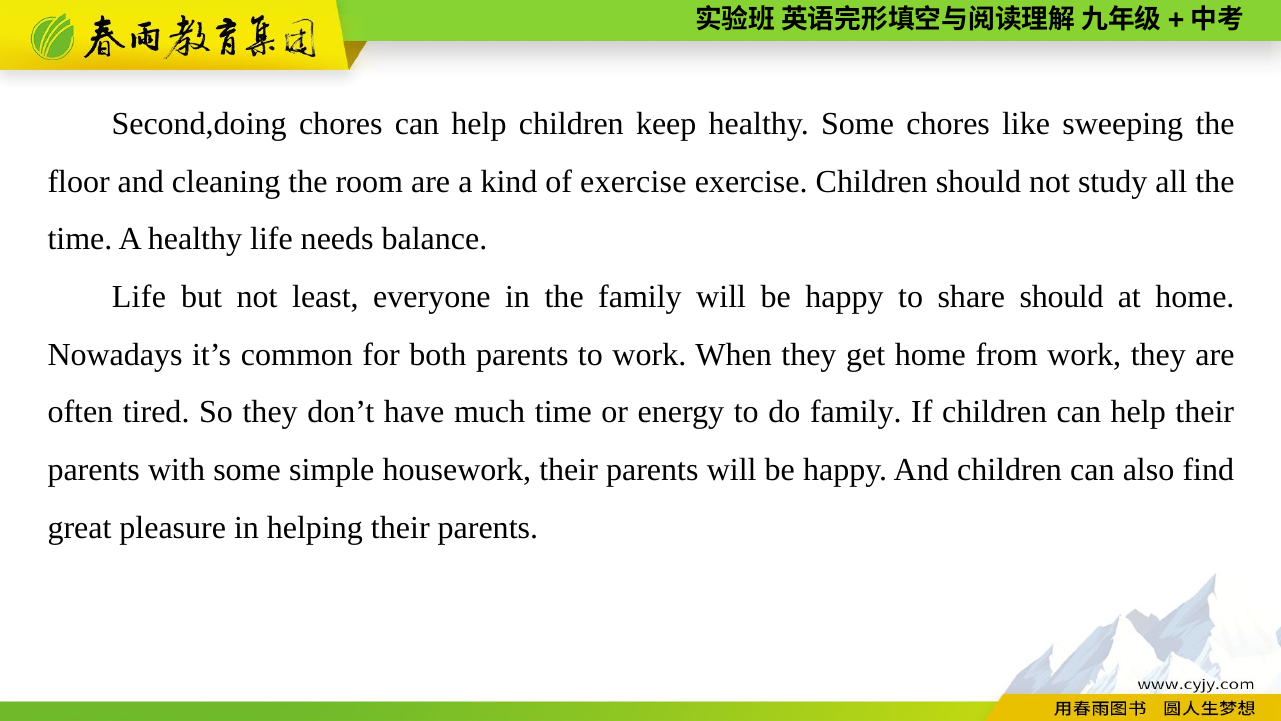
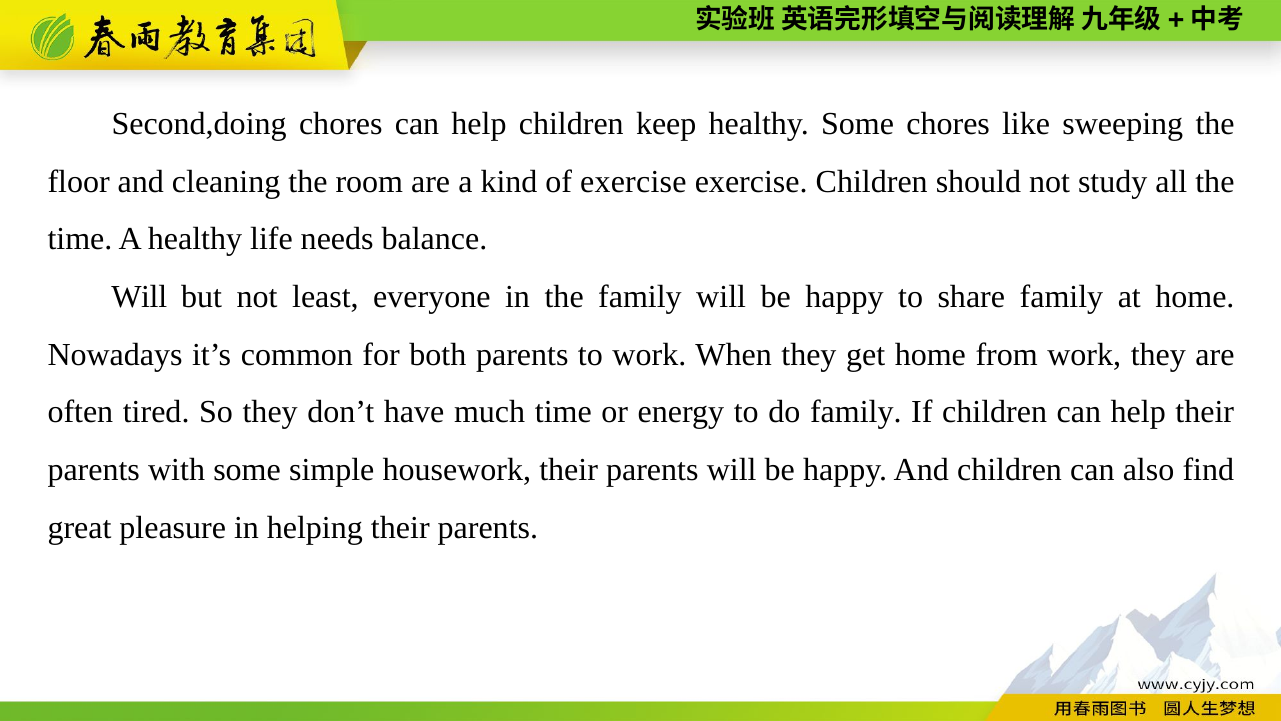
Life: Life -> Will (139, 297)
share should: should -> family (1061, 297)
